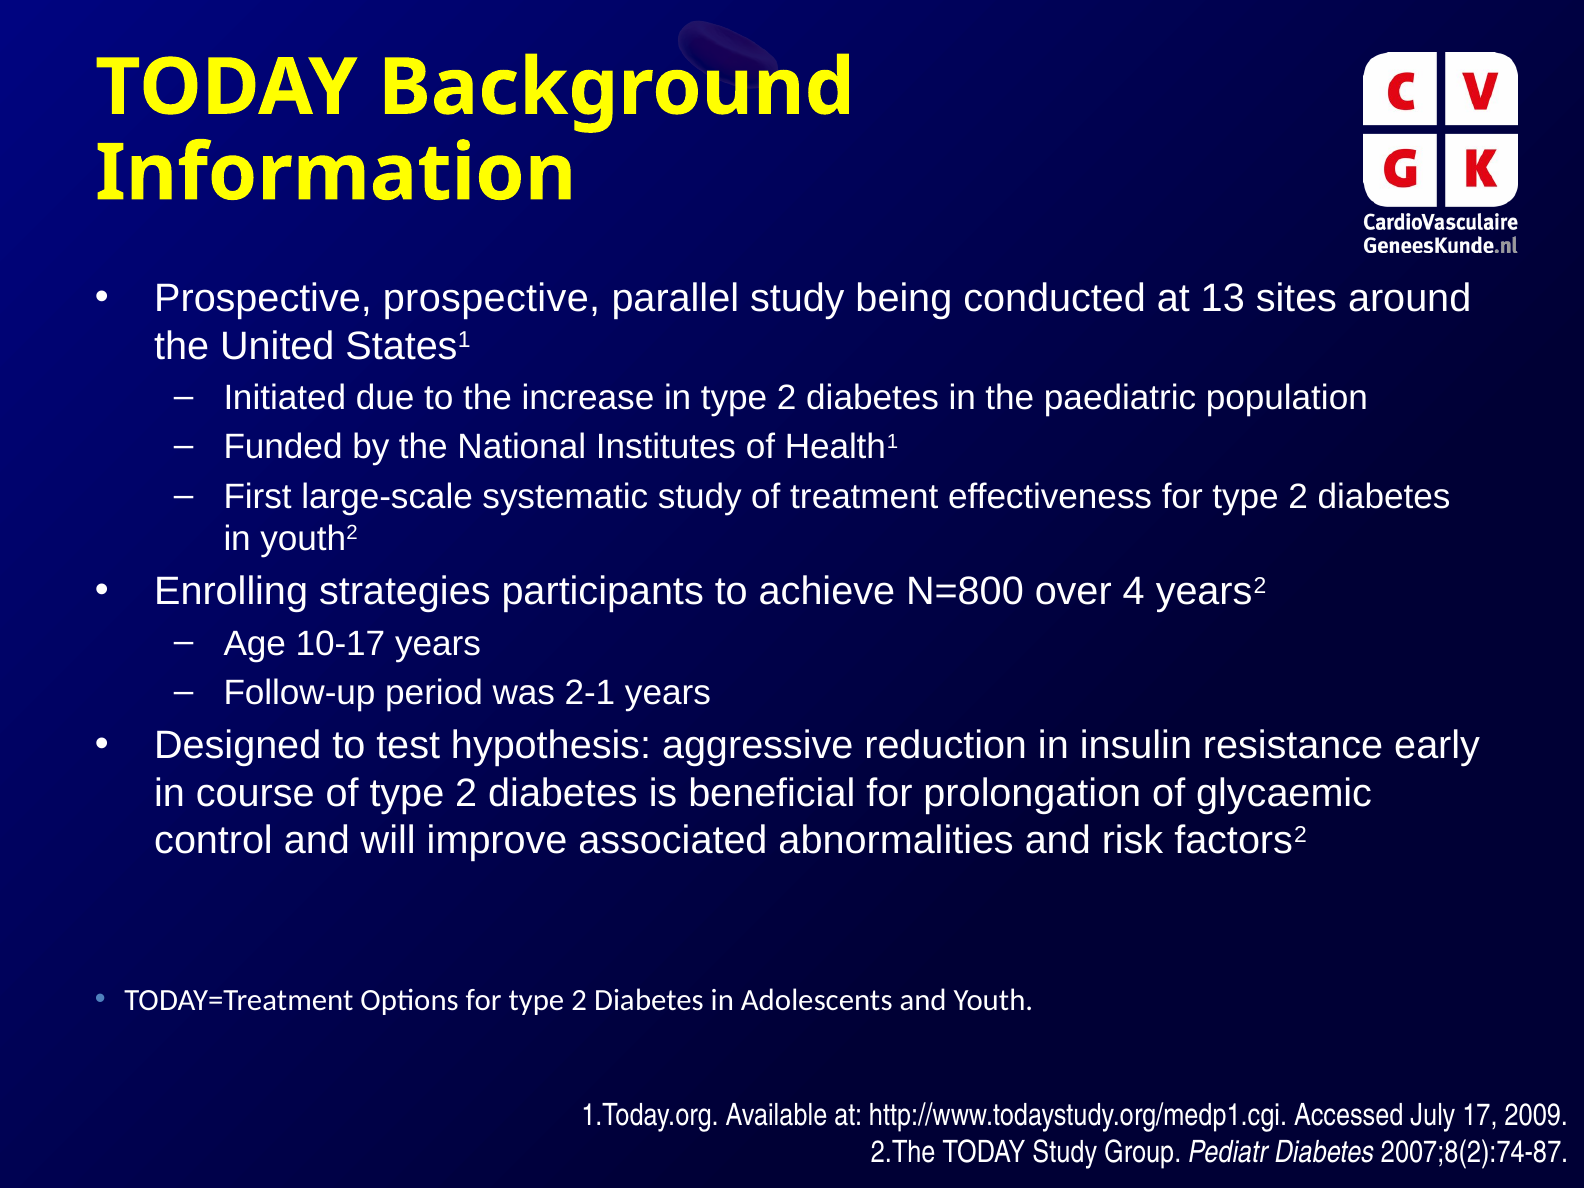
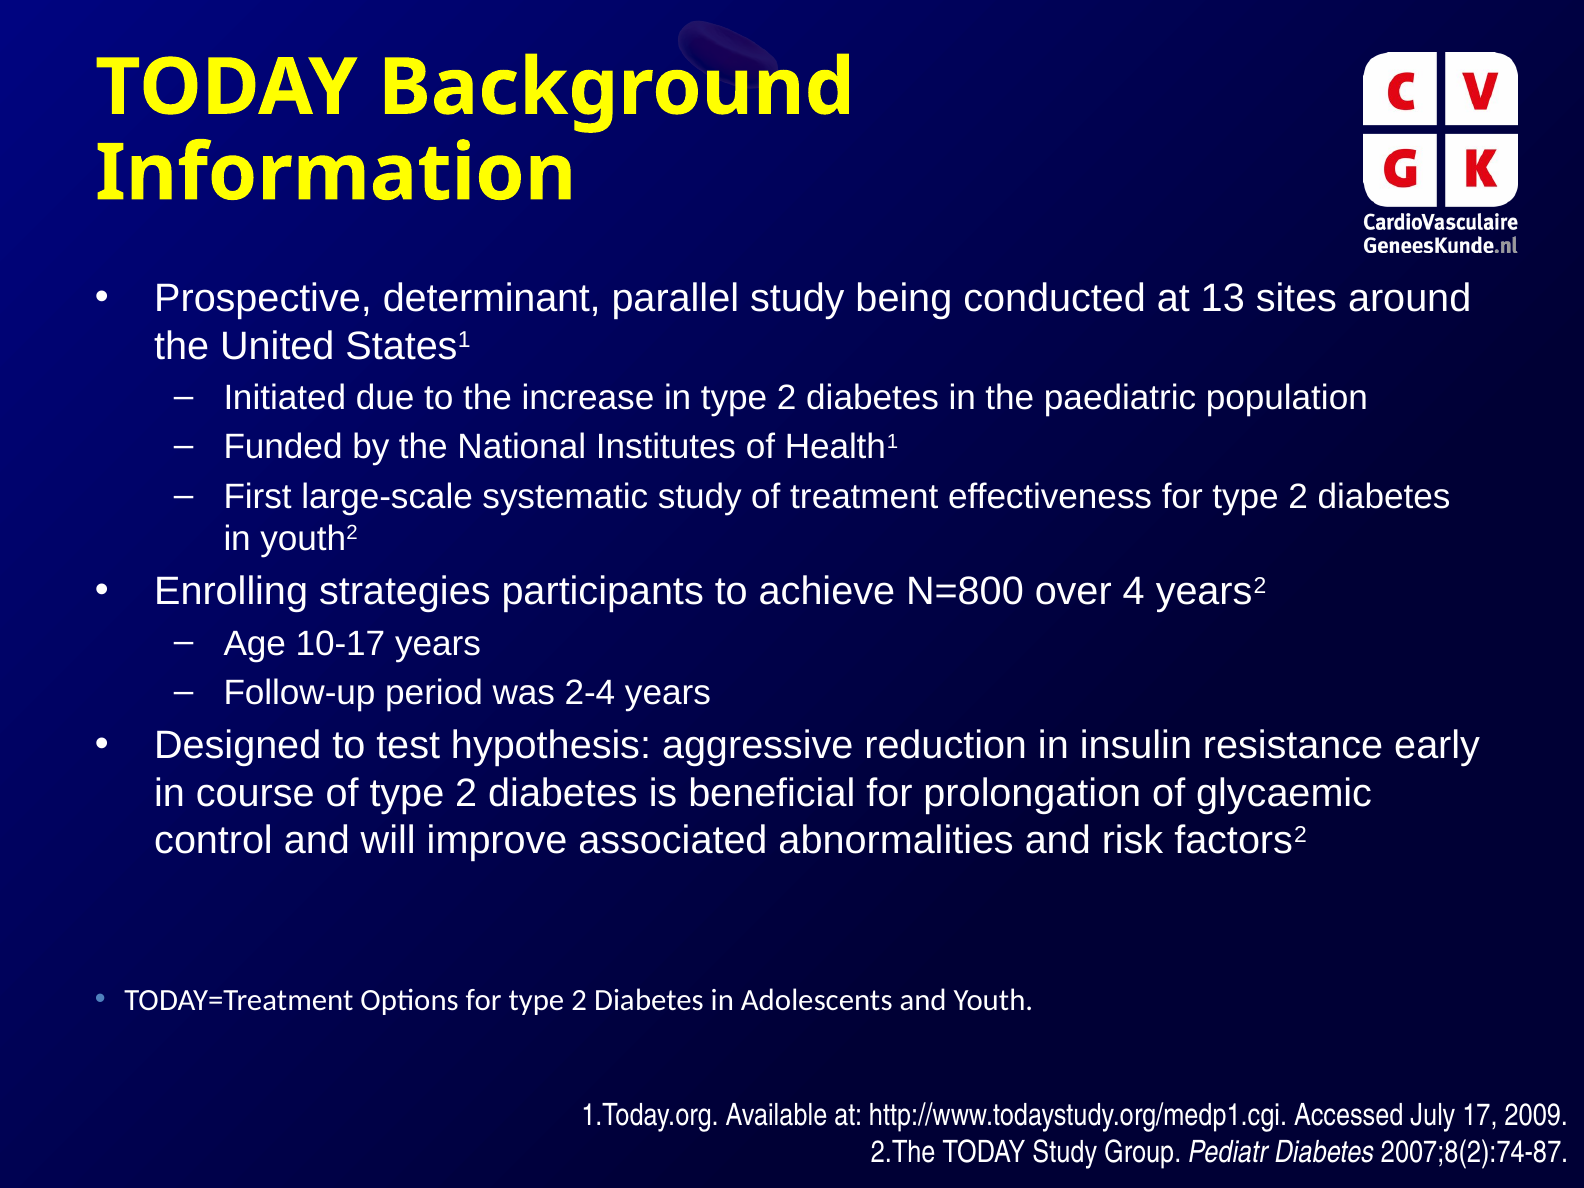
Prospective prospective: prospective -> determinant (492, 299)
2-1: 2-1 -> 2-4 (590, 693)
